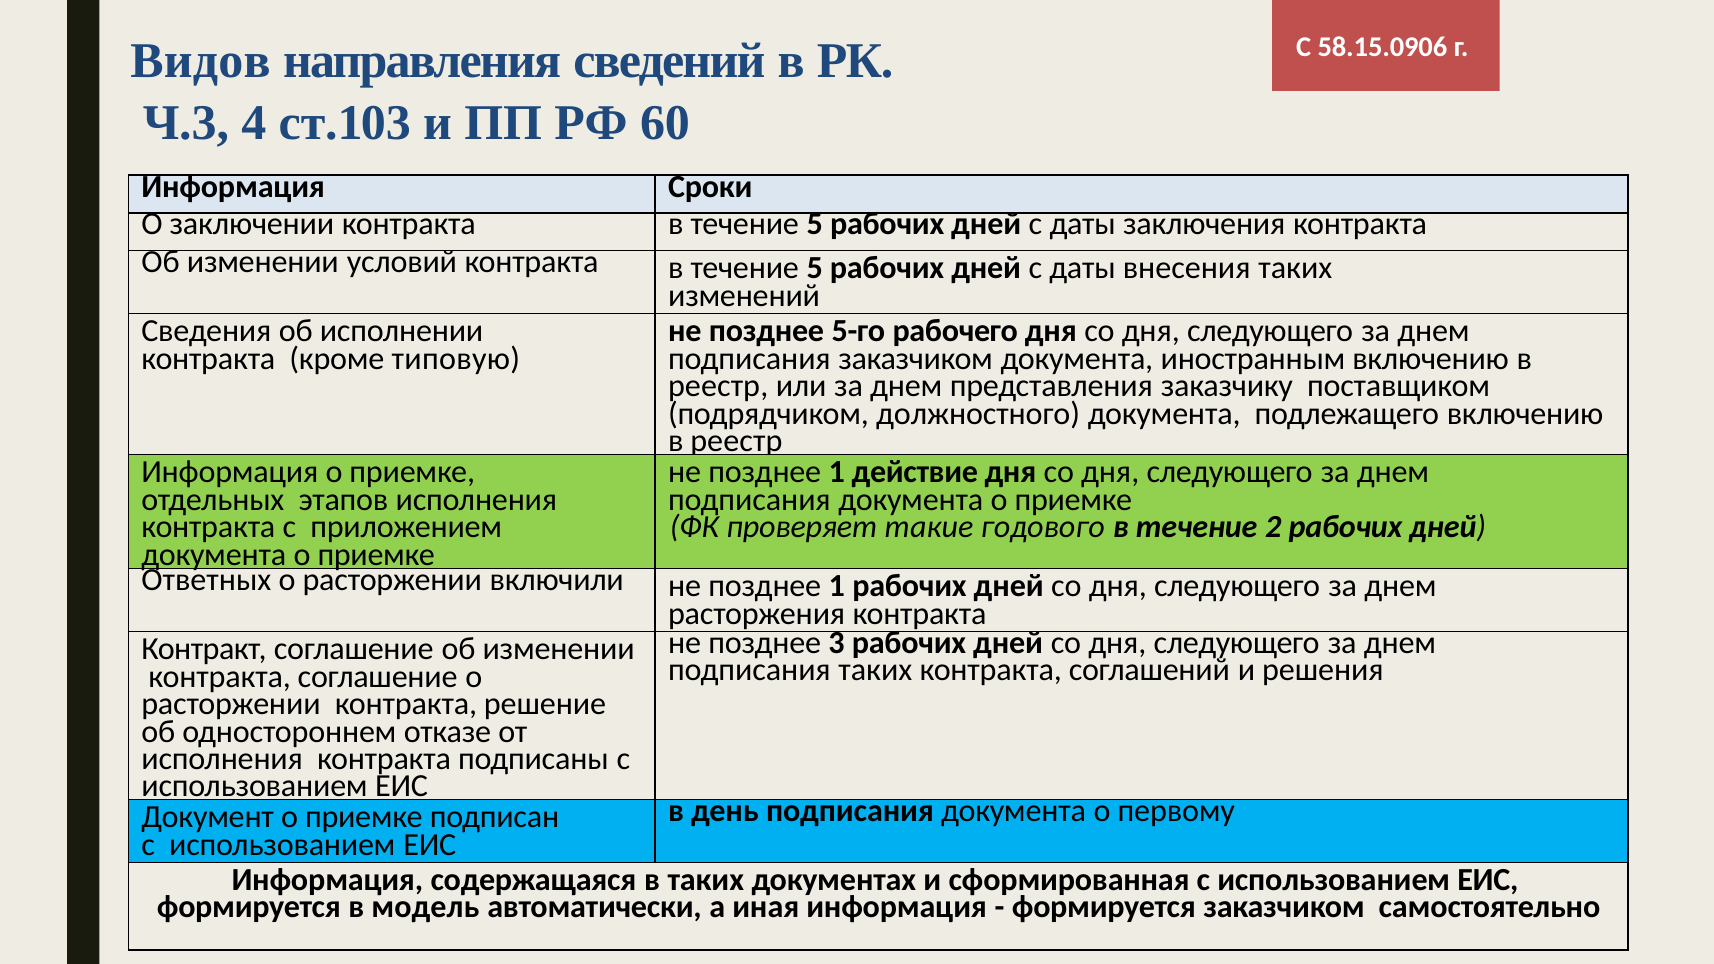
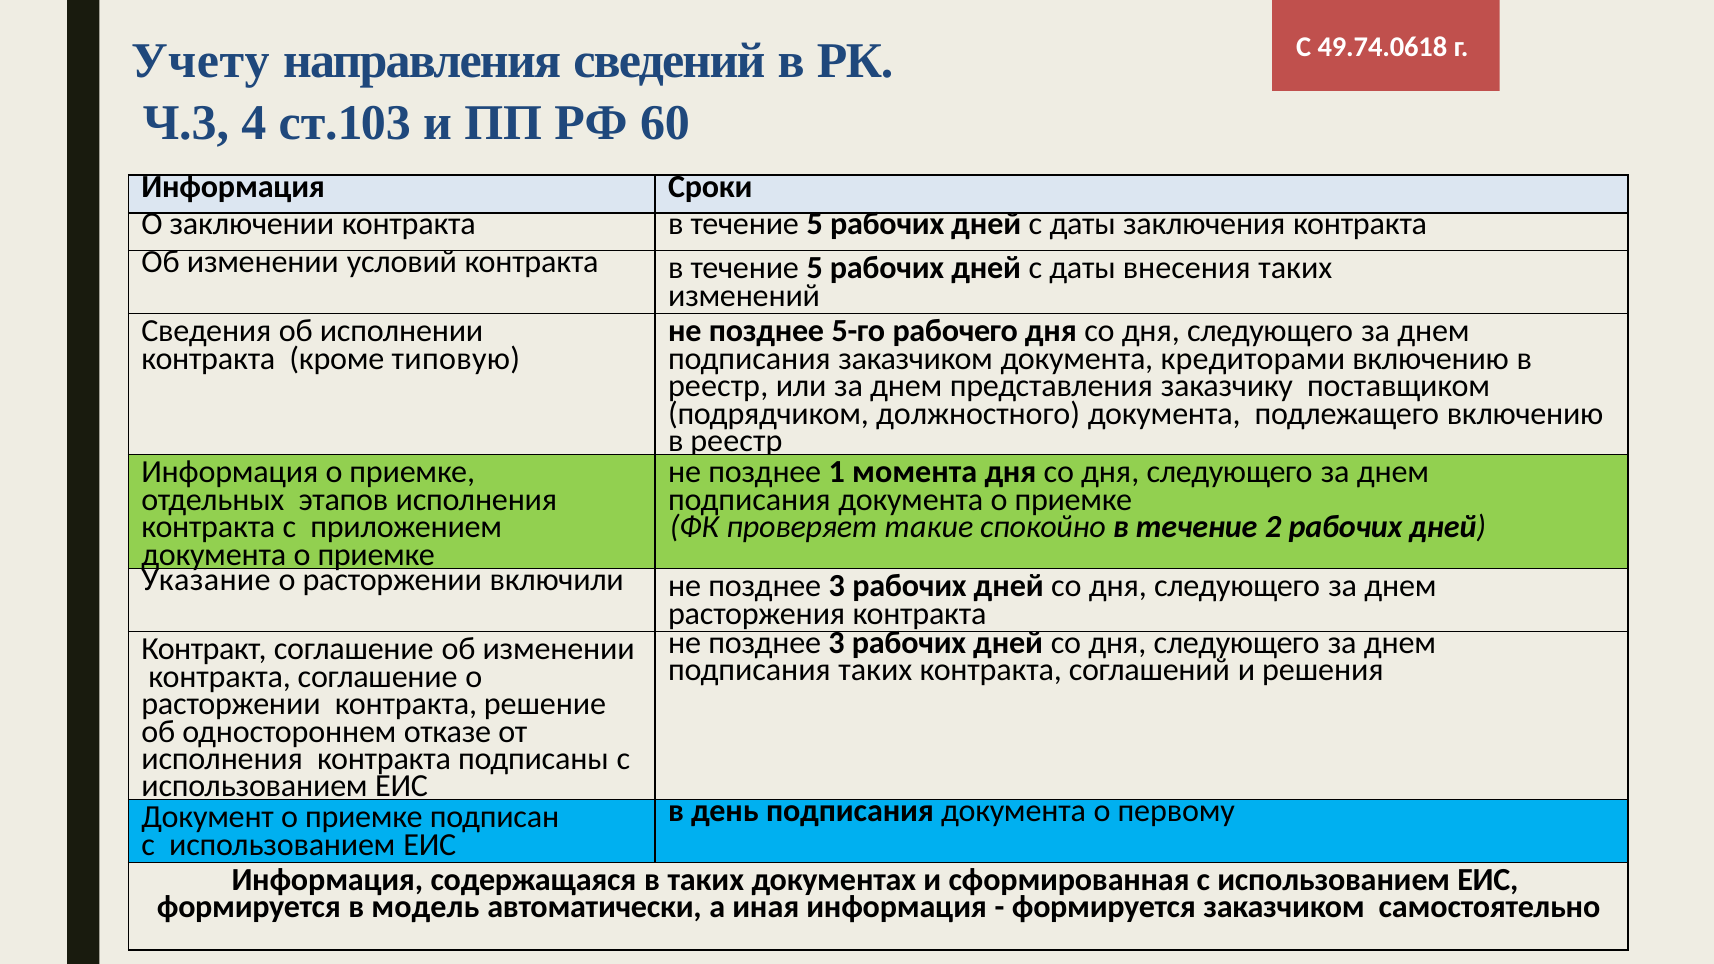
58.15.0906: 58.15.0906 -> 49.74.0618 (1382, 47)
Видов: Видов -> Учету (200, 61)
иностранным: иностранным -> кредиторами (1253, 359)
действие: действие -> момента (915, 472)
годового: годового -> спокойно (1043, 527)
Ответных: Ответных -> Указание (206, 580)
1: 1 -> 3 (837, 586)
